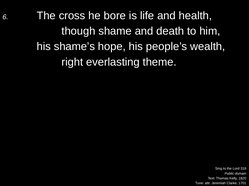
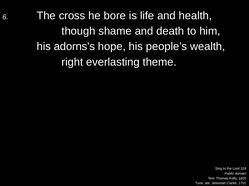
shame’s: shame’s -> adorns’s (74, 47)
